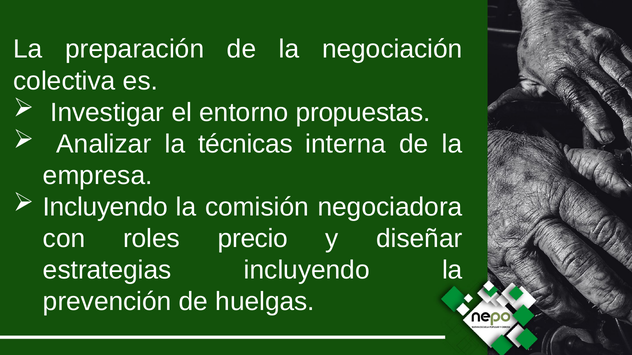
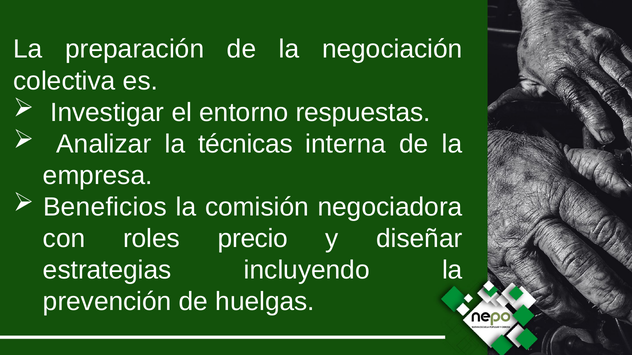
propuestas: propuestas -> respuestas (363, 113)
Incluyendo: Incluyendo -> Beneficios (105, 207)
